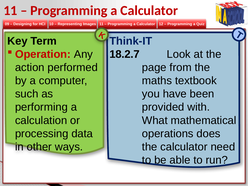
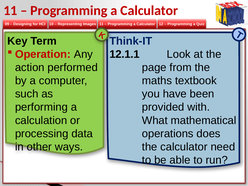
18.2.7: 18.2.7 -> 12.1.1 (125, 54)
